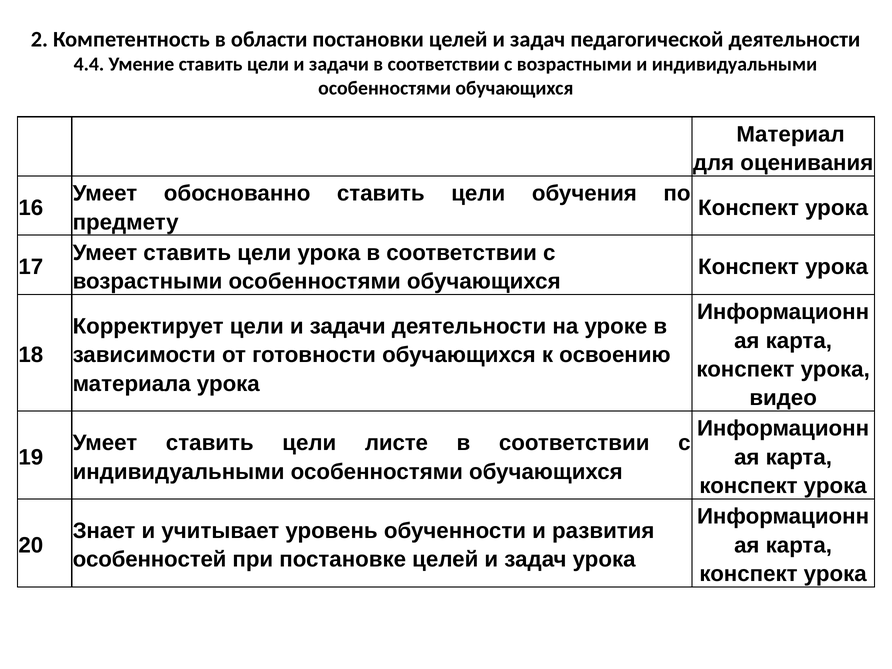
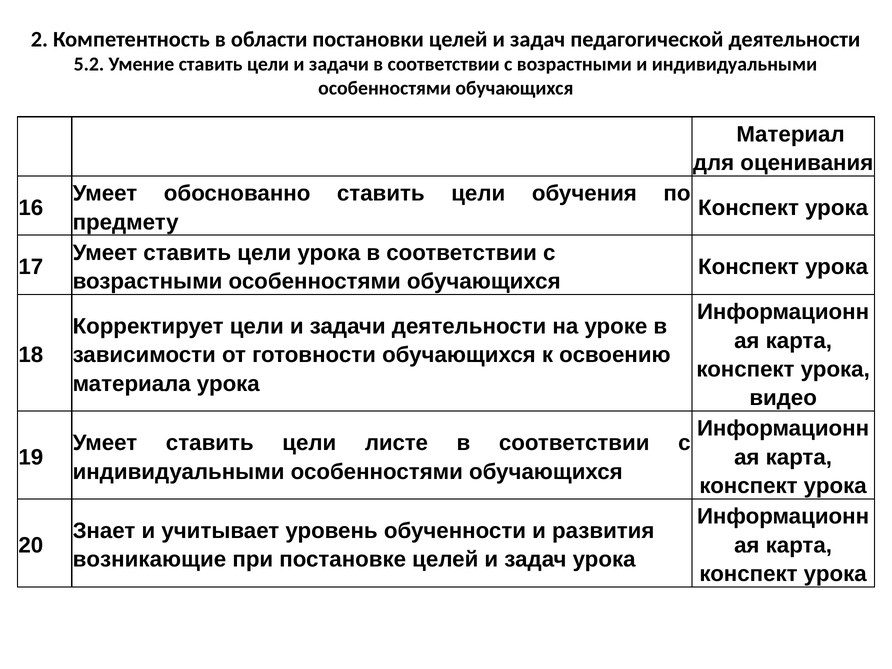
4.4: 4.4 -> 5.2 (89, 64)
особенностей: особенностей -> возникающие (149, 560)
